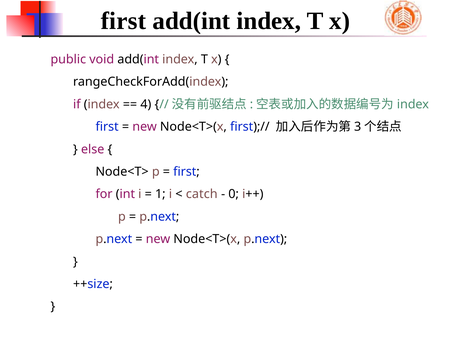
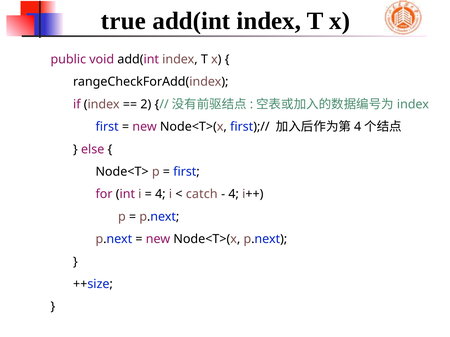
first: first -> true (123, 21)
4: 4 -> 2 (146, 104)
3: 3 -> 4 (358, 127)
1: 1 -> 4 (160, 194)
0: 0 -> 4 (234, 194)
